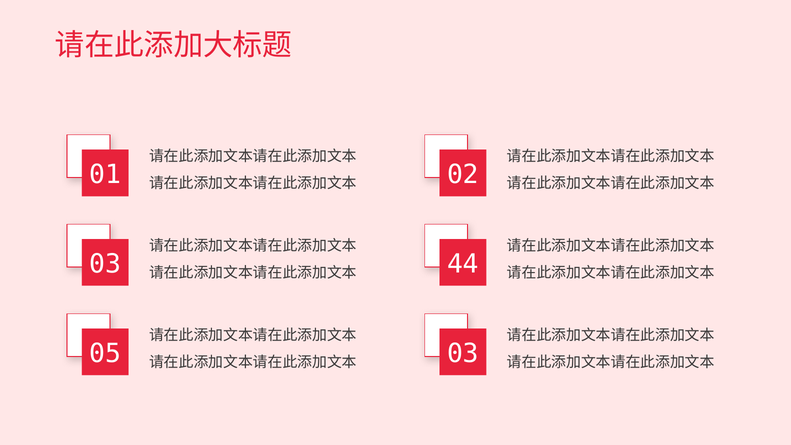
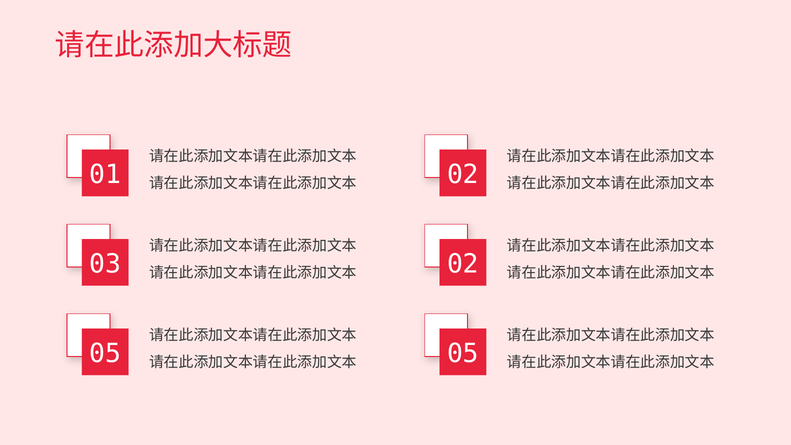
44: 44 -> 02 (463, 264)
03: 03 -> 05 (463, 354)
